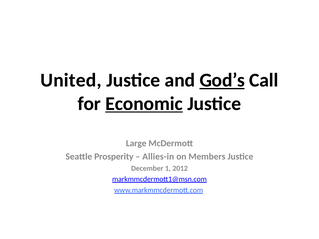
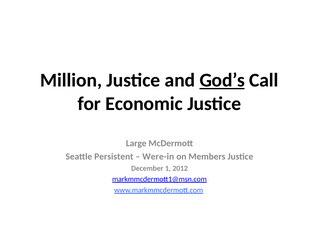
United: United -> Million (71, 80)
Economic underline: present -> none (144, 104)
Prosperity: Prosperity -> Persistent (114, 157)
Allies-in: Allies-in -> Were-in (158, 157)
